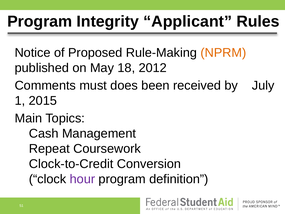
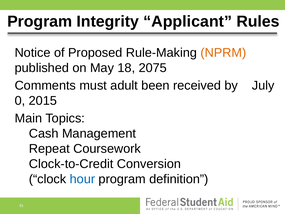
2012: 2012 -> 2075 (153, 68)
does: does -> adult (124, 85)
1: 1 -> 0 (20, 101)
hour colour: purple -> blue (82, 179)
